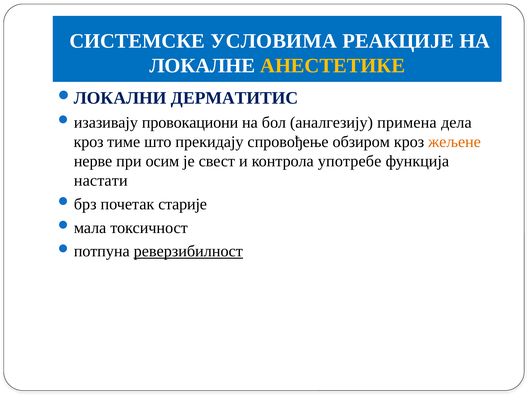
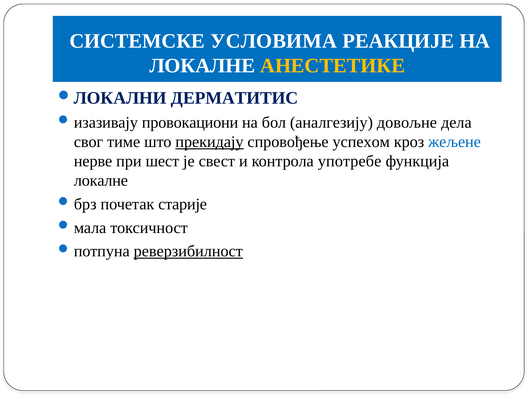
примена: примена -> довољне (407, 122)
кроз: кроз -> свог (89, 142)
прекидају underline: none -> present (209, 142)
обзиром: обзиром -> успехом (361, 142)
жељене colour: orange -> blue (454, 142)
осим: осим -> шест (162, 161)
настати: настати -> локалне (101, 180)
